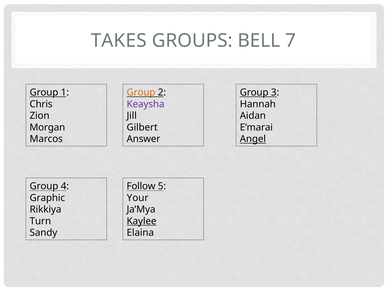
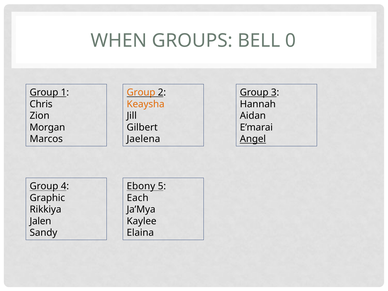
TAKES: TAKES -> WHEN (119, 41)
7: 7 -> 0 (290, 41)
Keaysha colour: purple -> orange (146, 104)
Answer: Answer -> Jaelena (143, 139)
Follow: Follow -> Ebony (141, 186)
Your: Your -> Each (138, 198)
Turn: Turn -> Jalen (40, 221)
Kaylee underline: present -> none (142, 221)
